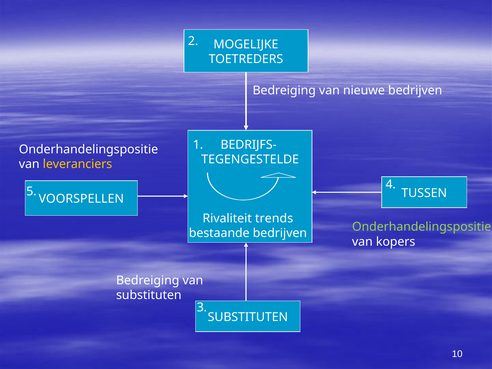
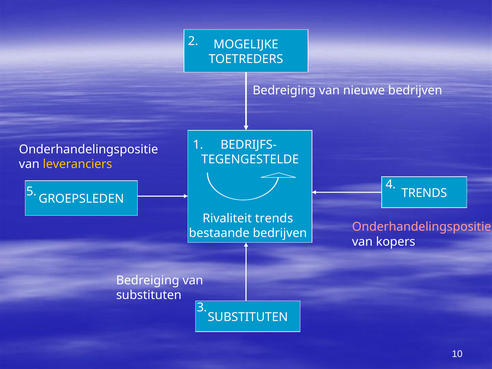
TUSSEN: TUSSEN -> TRENDS (424, 193)
VOORSPELLEN: VOORSPELLEN -> GROEPSLEDEN (81, 199)
Onderhandelingspositie colour: light green -> pink (422, 227)
